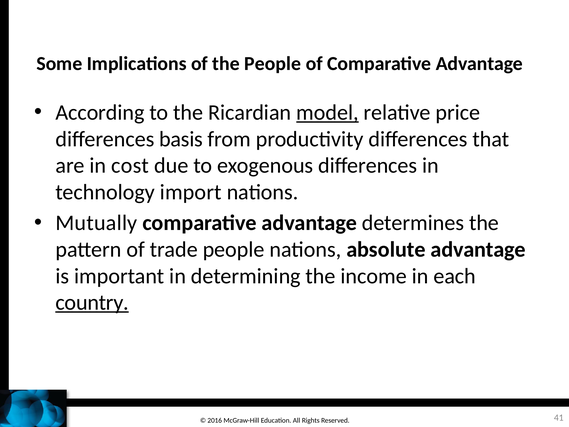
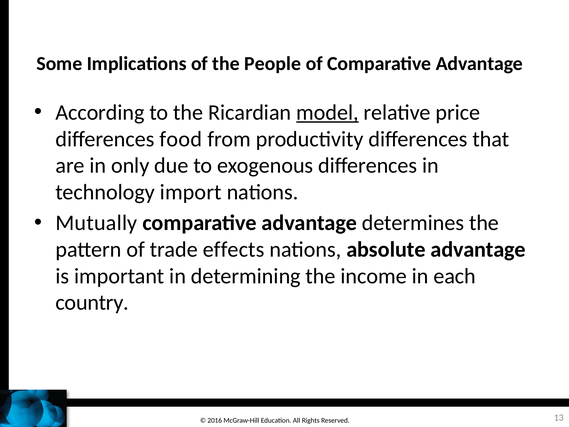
basis: basis -> food (181, 139)
cost: cost -> only (130, 165)
trade people: people -> effects (234, 249)
country underline: present -> none (92, 302)
41: 41 -> 13 (559, 417)
